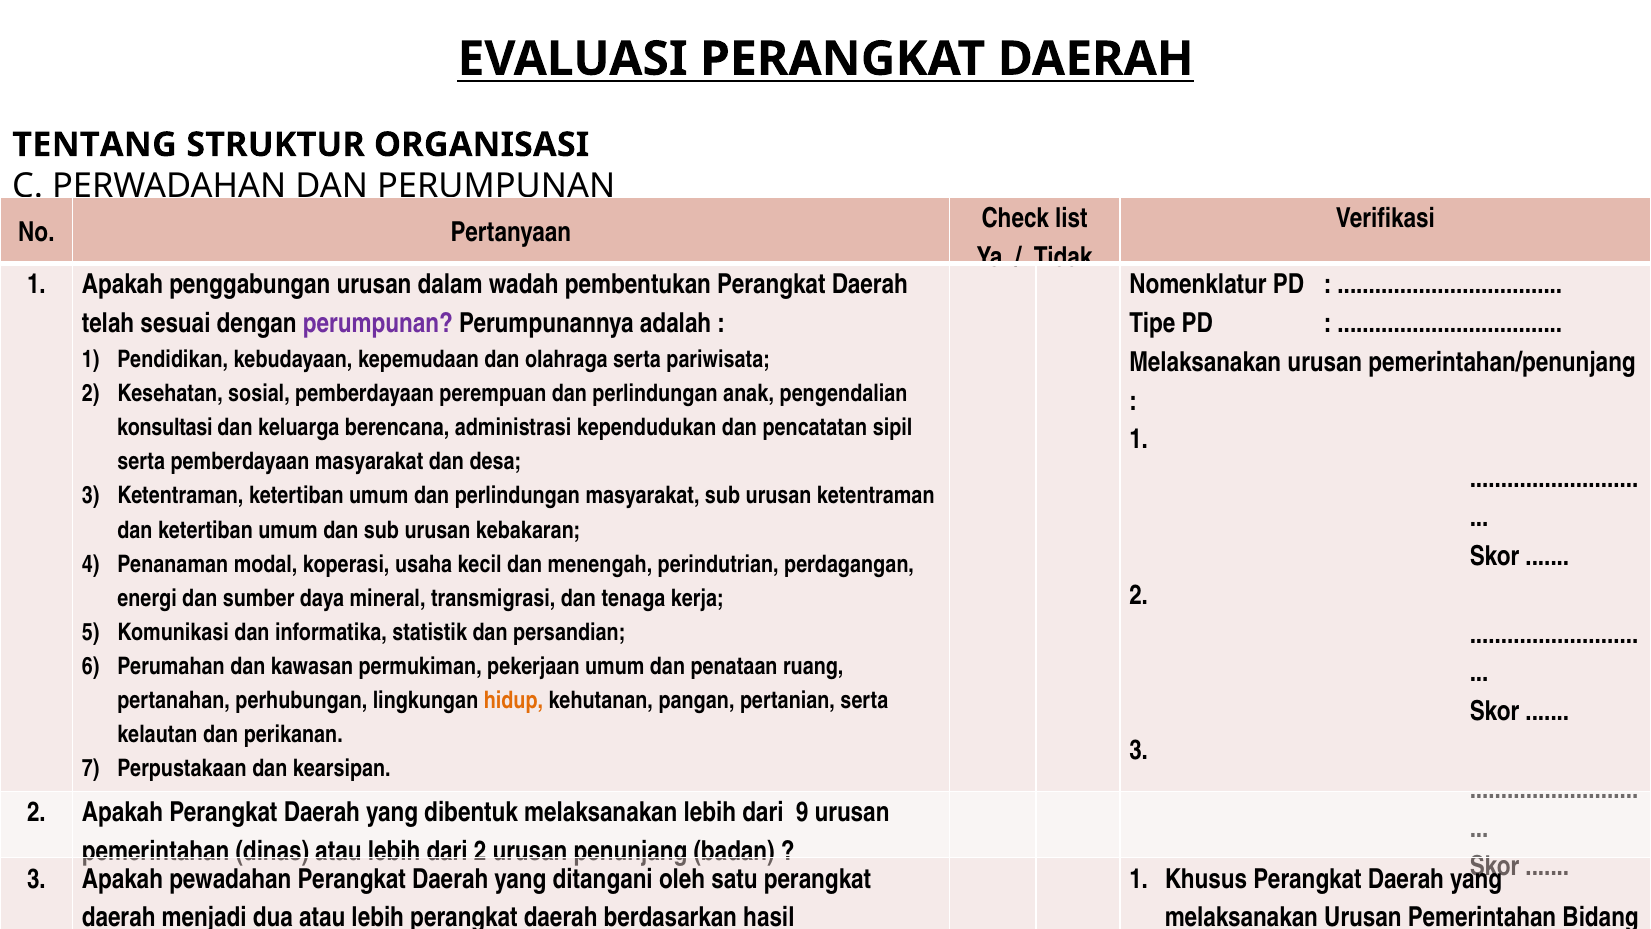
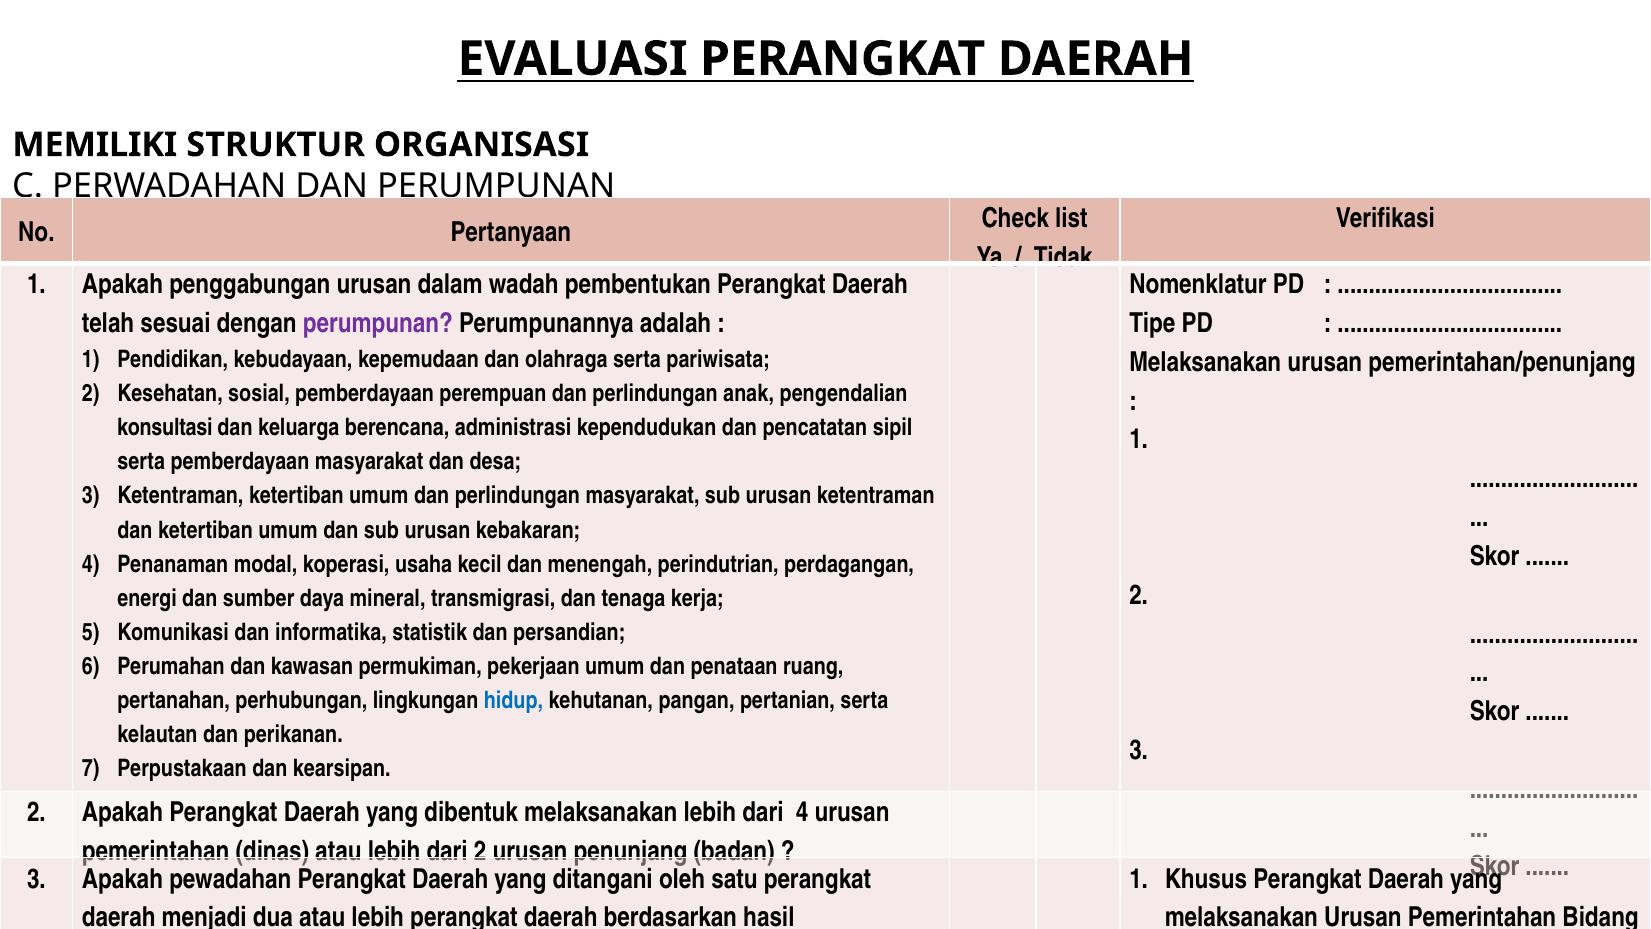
TENTANG: TENTANG -> MEMILIKI (95, 145)
hidup colour: orange -> blue (513, 700)
dari 9: 9 -> 4 (802, 813)
